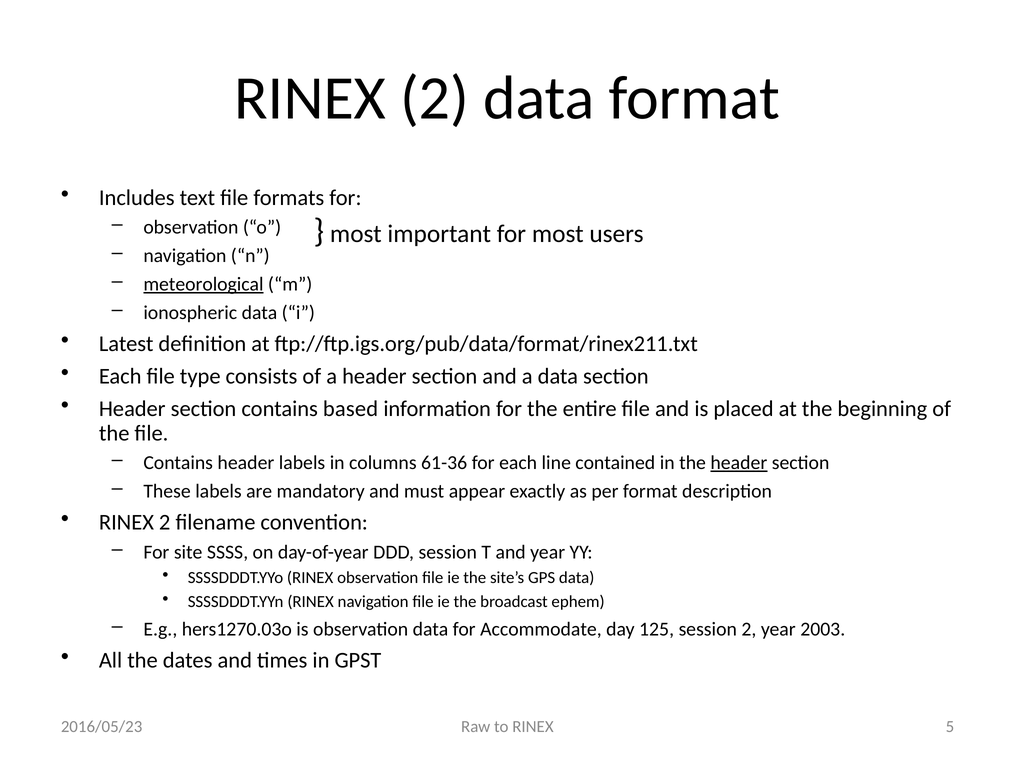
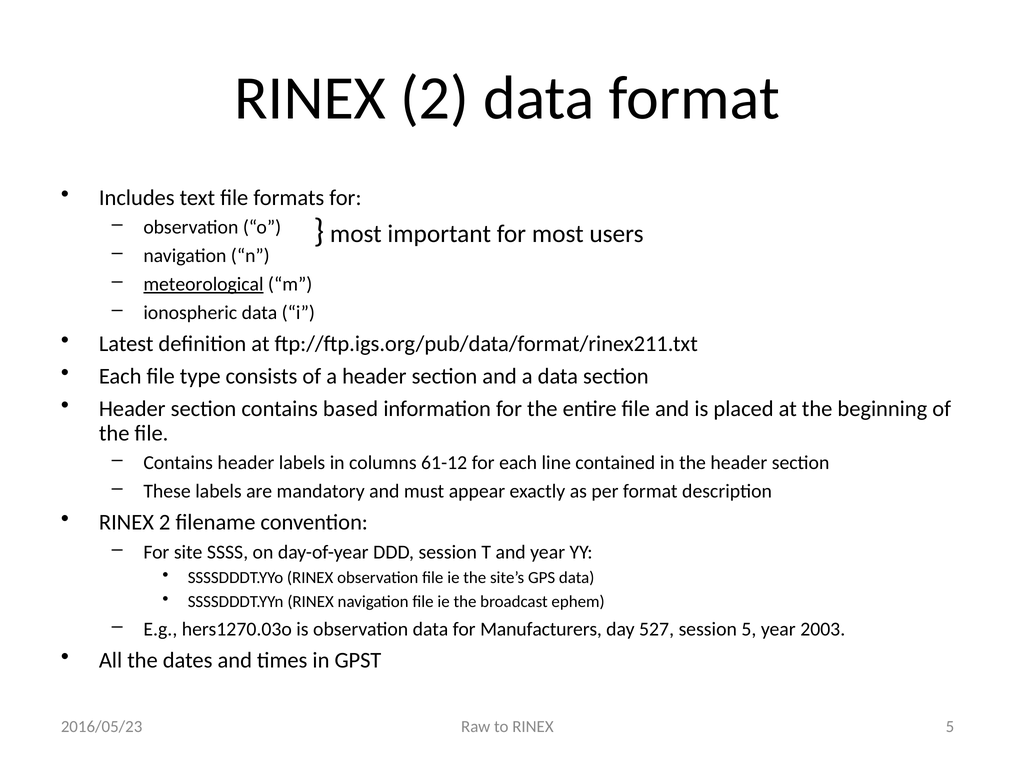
61-36: 61-36 -> 61-12 (444, 463)
header underline: present -> none (739, 463)
Accommodate: Accommodate -> Manufacturers (541, 629)
125: 125 -> 527 (657, 629)
session 2: 2 -> 5 (749, 629)
